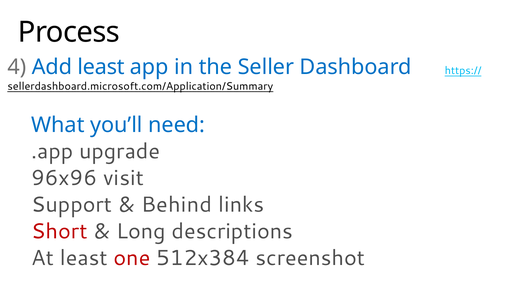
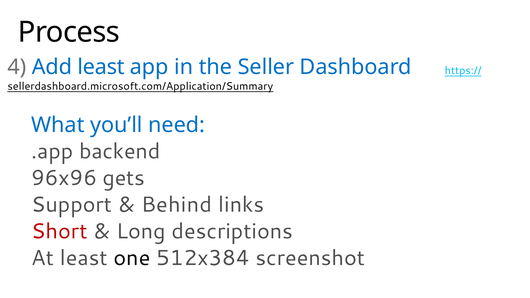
upgrade: upgrade -> backend (120, 152)
visit: visit -> gets (124, 178)
one colour: red -> black (132, 258)
